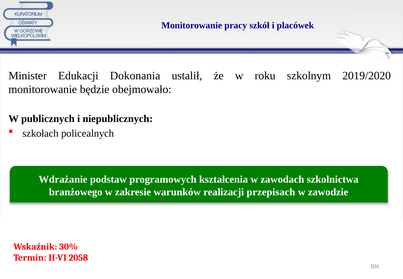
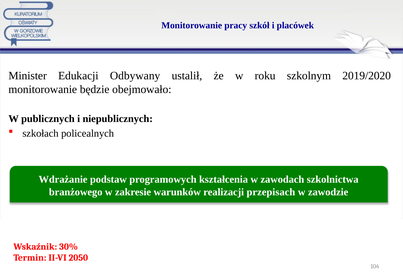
Dokonania: Dokonania -> Odbywany (135, 76)
2058: 2058 -> 2050 (78, 258)
